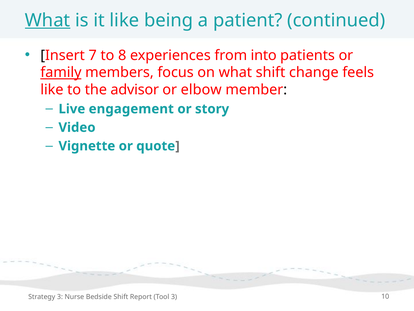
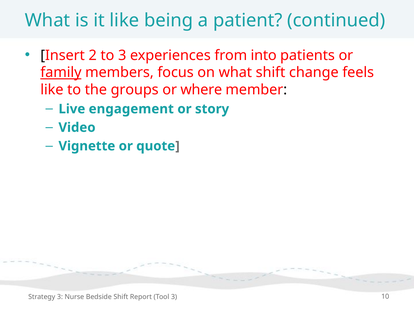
What underline: present -> none (48, 20)
7: 7 -> 2 (93, 55)
to 8: 8 -> 3 (122, 55)
advisor: advisor -> groups (135, 90)
elbow: elbow -> where (201, 90)
